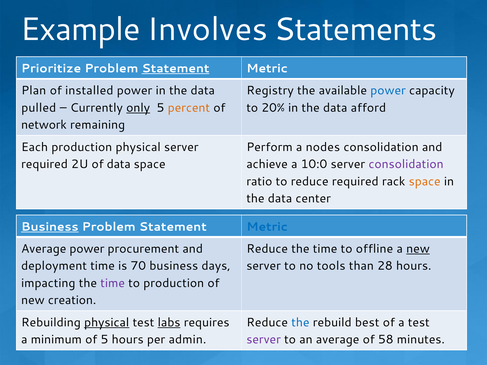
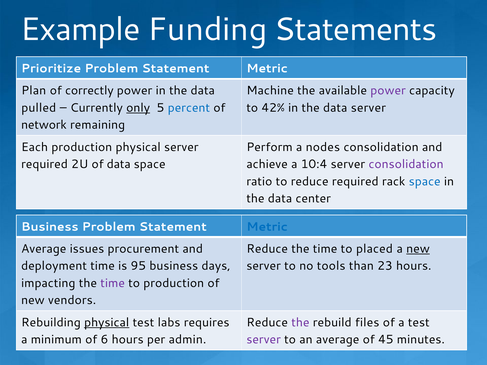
Involves: Involves -> Funding (207, 30)
Statement underline: present -> none (176, 69)
installed: installed -> correctly (89, 91)
Registry: Registry -> Machine (270, 91)
power colour: blue -> purple (388, 91)
percent colour: orange -> blue (189, 108)
20%: 20% -> 42% (273, 108)
data afford: afford -> server (368, 108)
10:0: 10:0 -> 10:4 (314, 164)
space colour: orange -> blue (425, 182)
Business underline: present -> none (50, 227)
Average power: power -> issues (87, 249)
offline: offline -> placed (374, 249)
70: 70 -> 95 (138, 266)
28: 28 -> 23 (385, 266)
creation: creation -> vendors (72, 300)
labs underline: present -> none (169, 323)
the colour: blue -> purple (300, 323)
best: best -> files (367, 323)
of 5: 5 -> 6 (104, 340)
58: 58 -> 45 (386, 340)
